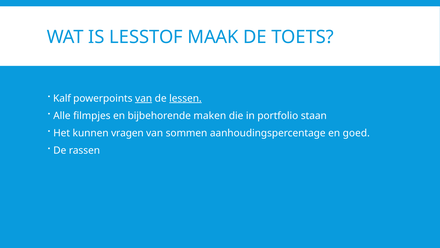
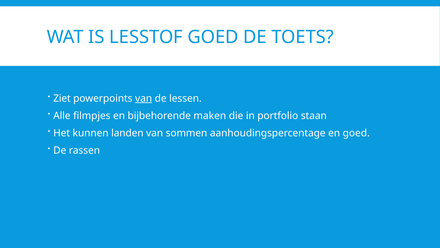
LESSTOF MAAK: MAAK -> GOED (213, 37)
Kalf: Kalf -> Ziet (62, 98)
lessen underline: present -> none (185, 98)
vragen: vragen -> landen (127, 133)
